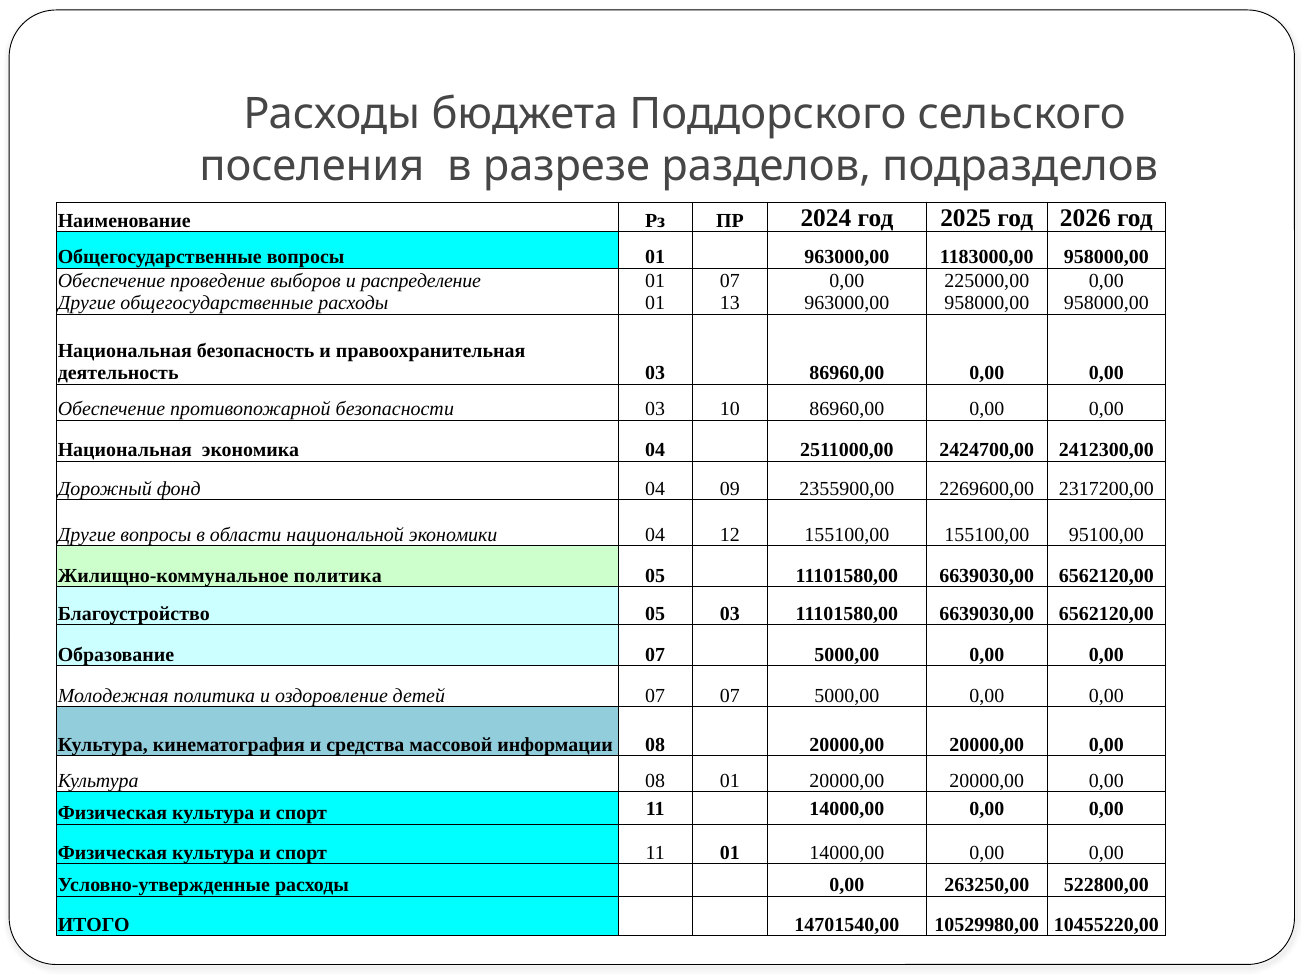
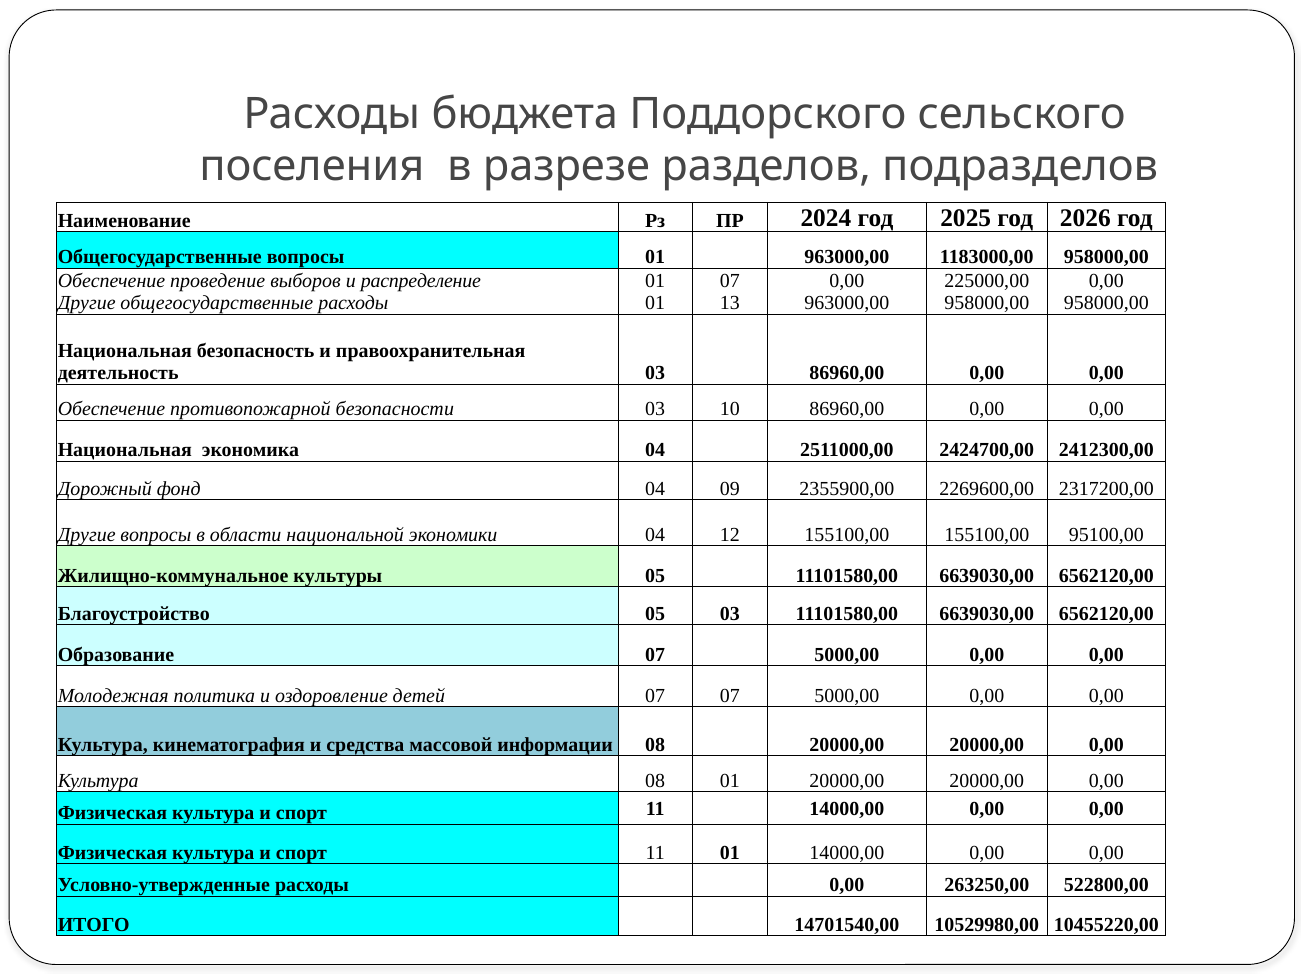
Жилищно-коммунальное политика: политика -> культуры (338, 575)
